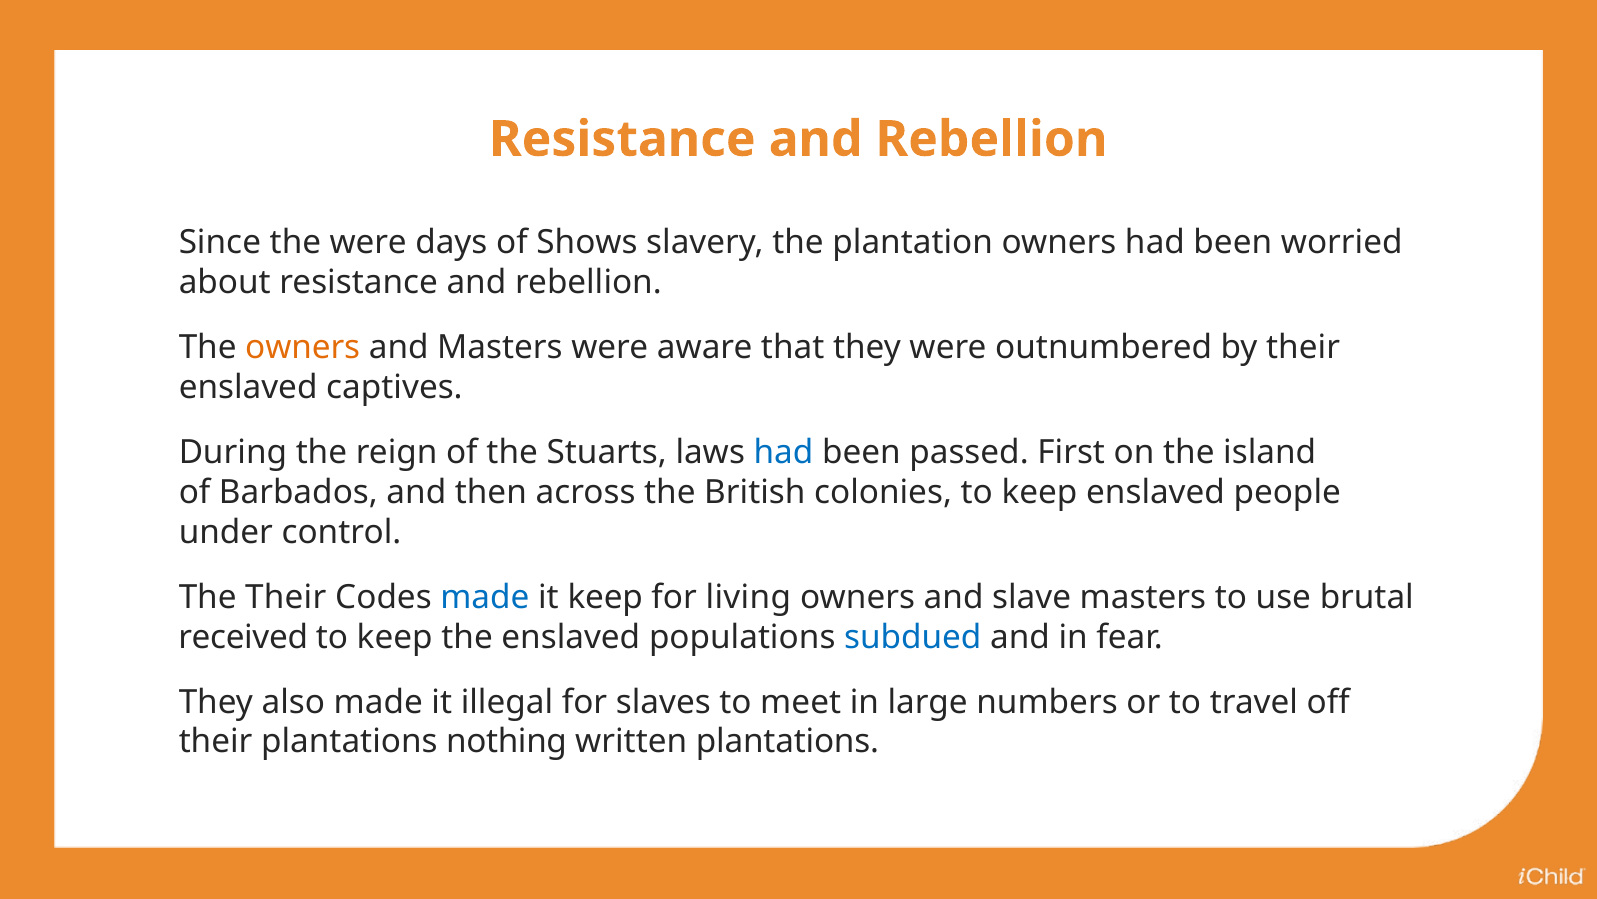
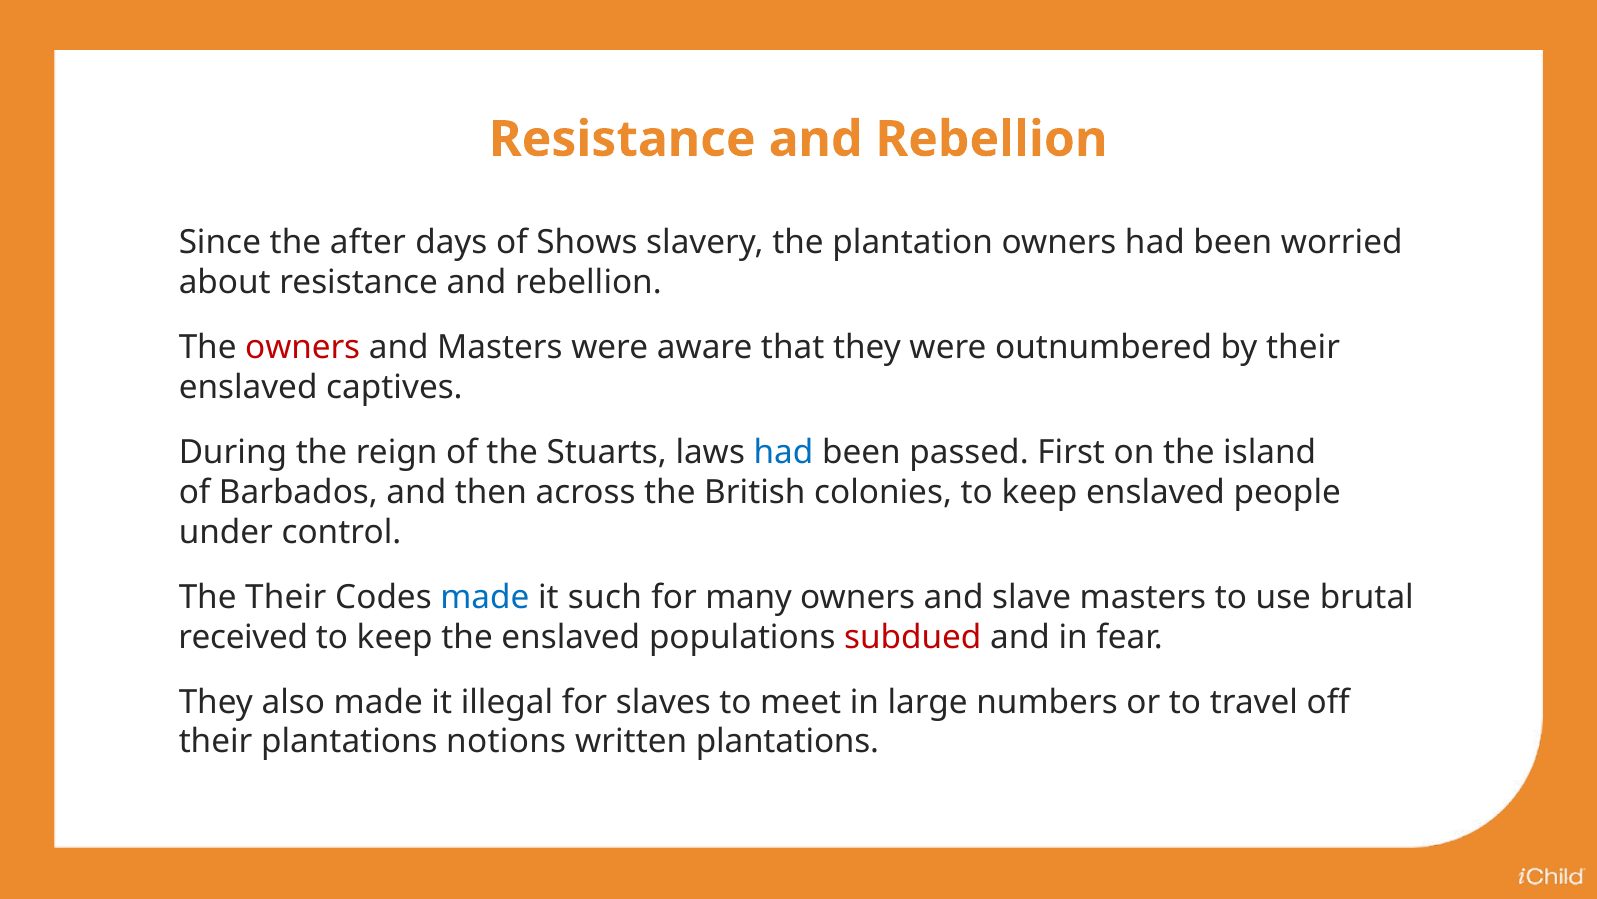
the were: were -> after (368, 242)
owners colour: orange -> red (303, 347)
it keep: keep -> such (605, 597)
living: living -> many (749, 597)
subdued colour: blue -> red (913, 637)
nothing: nothing -> notions (506, 741)
